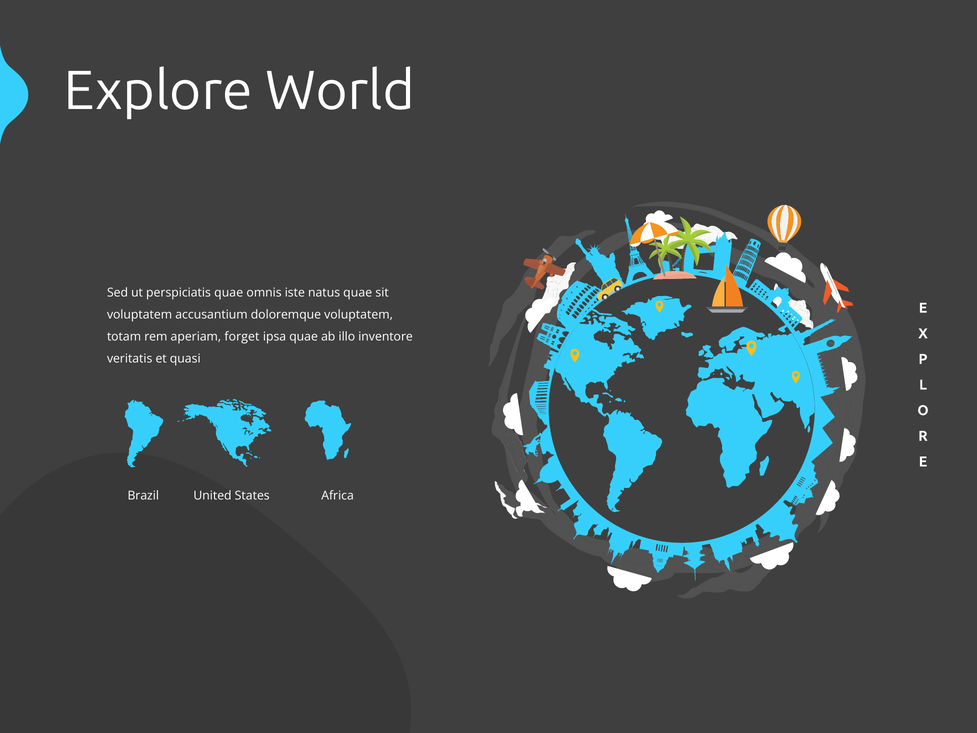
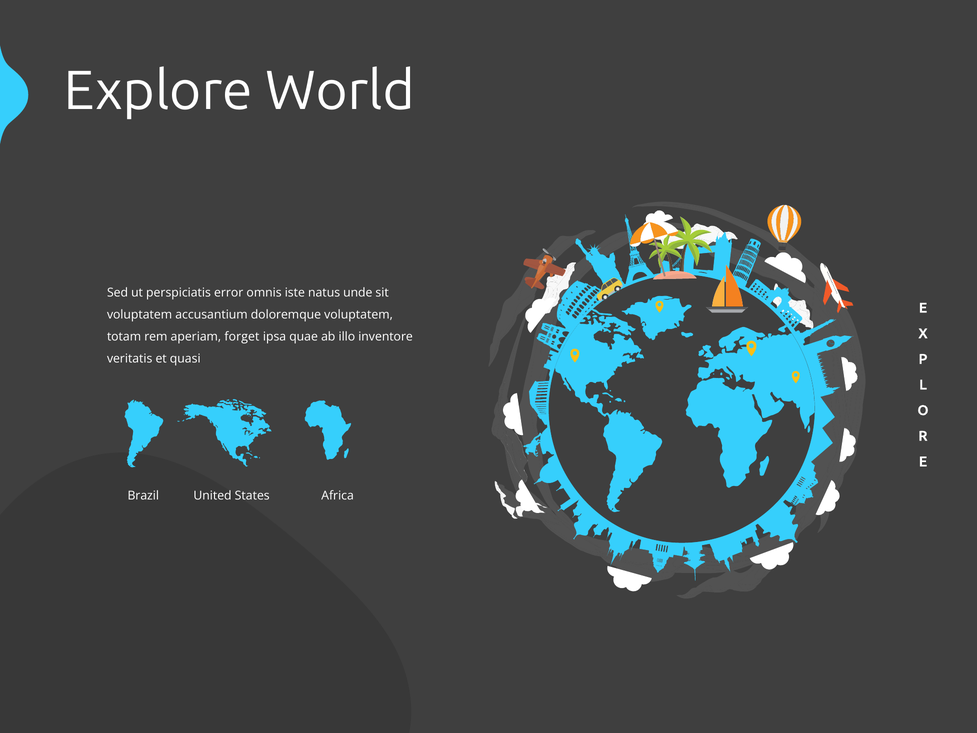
perspiciatis quae: quae -> error (229, 293)
natus quae: quae -> unde (358, 293)
